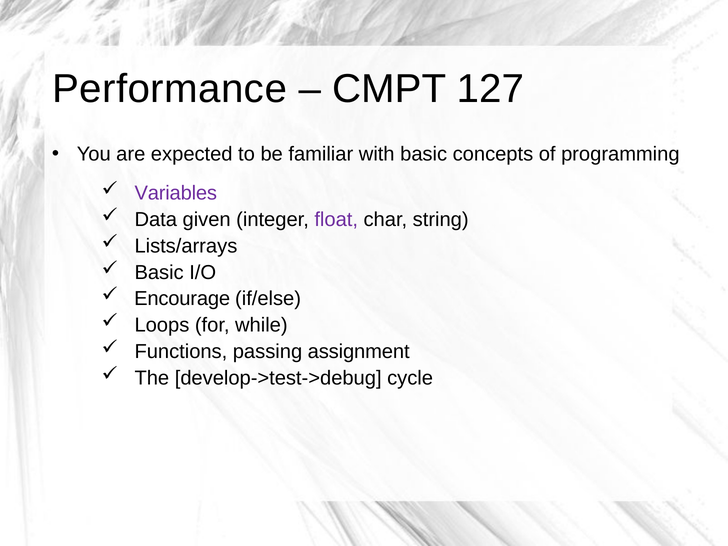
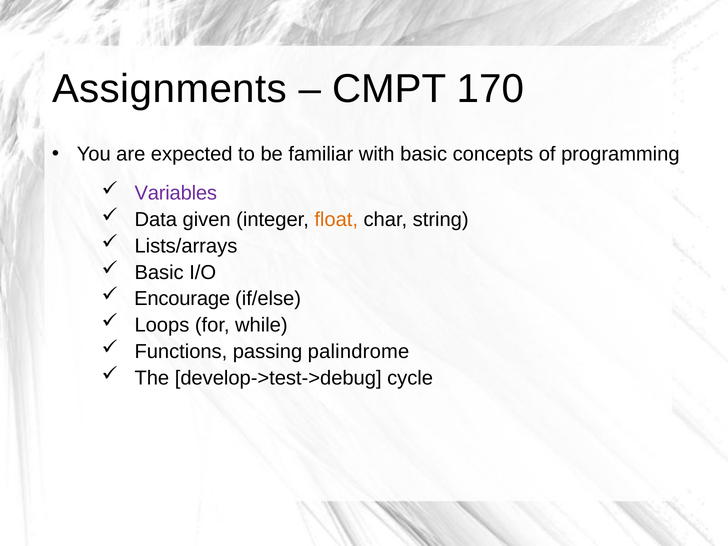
Performance: Performance -> Assignments (170, 89)
127: 127 -> 170 (491, 89)
float colour: purple -> orange (336, 220)
assignment: assignment -> palindrome (358, 351)
